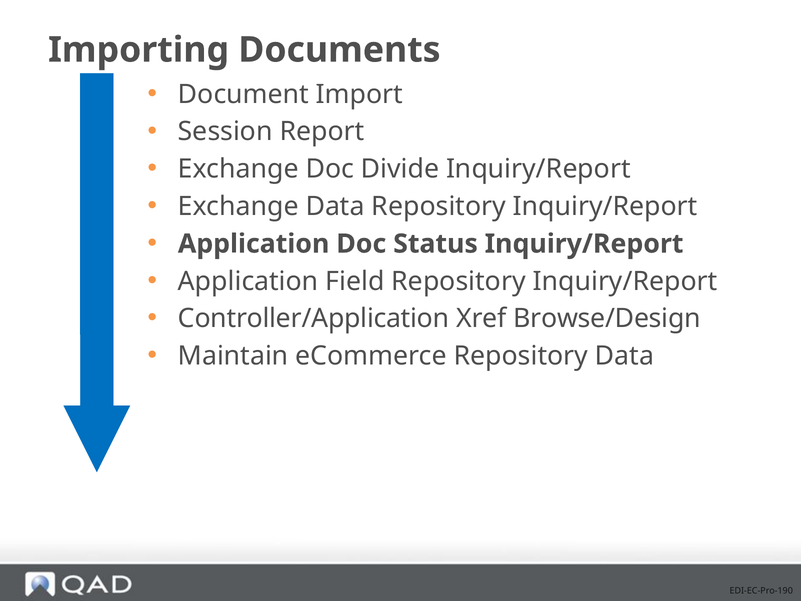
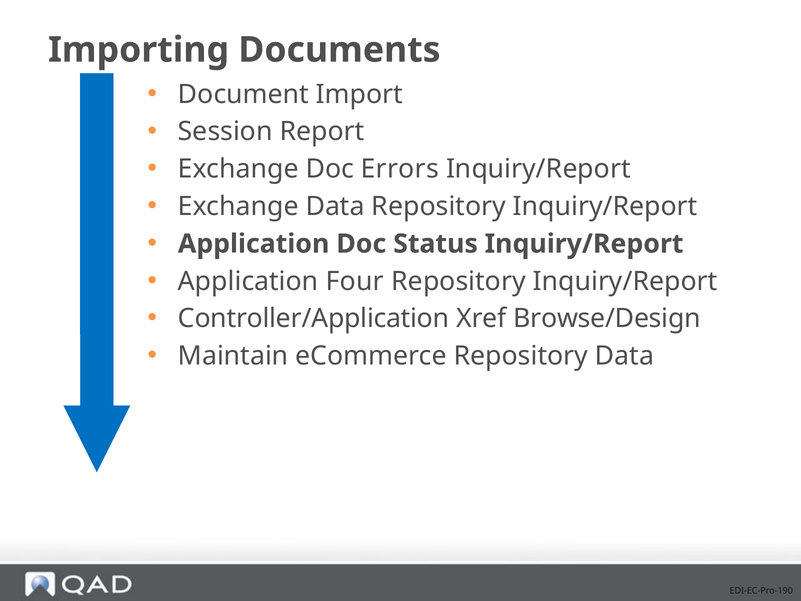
Divide: Divide -> Errors (400, 169)
Field: Field -> Four (355, 281)
